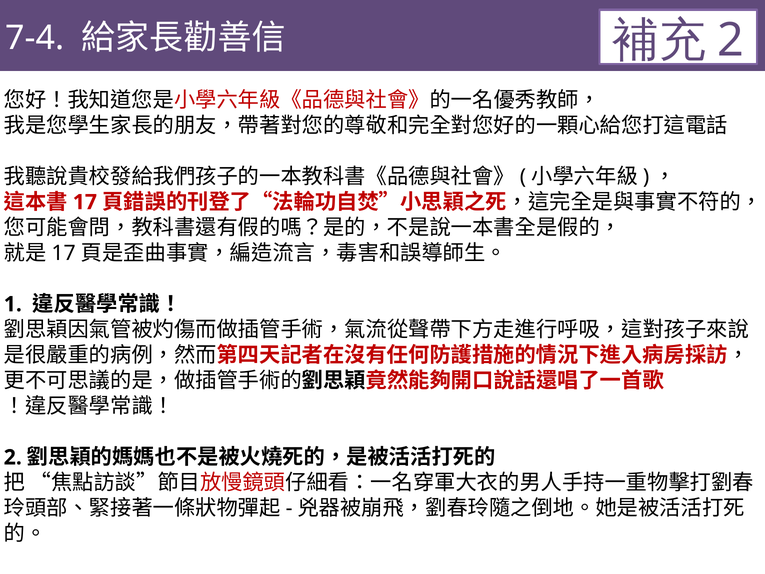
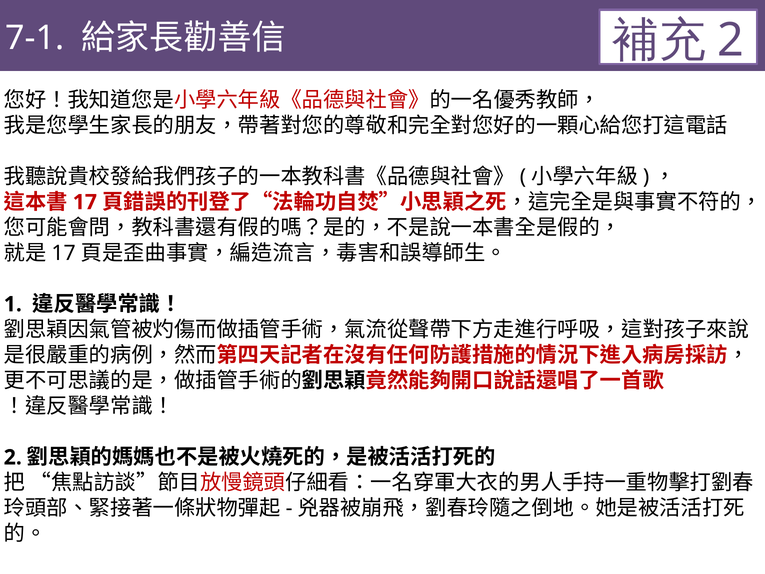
7-4: 7-4 -> 7-1 (35, 38)
